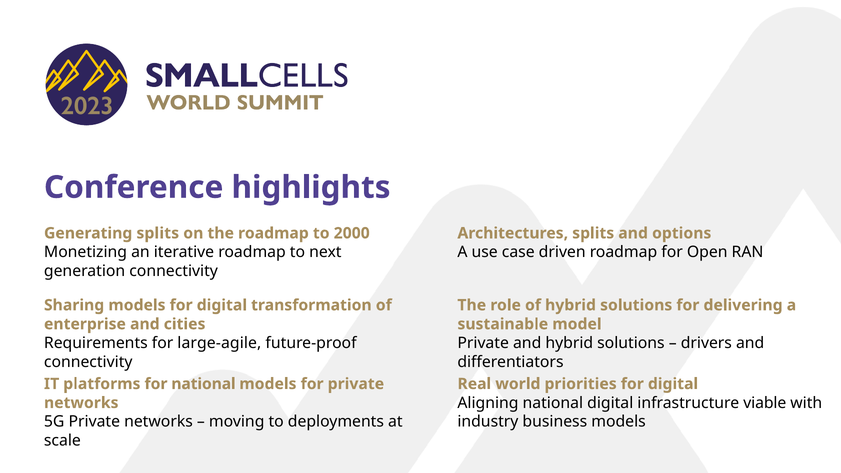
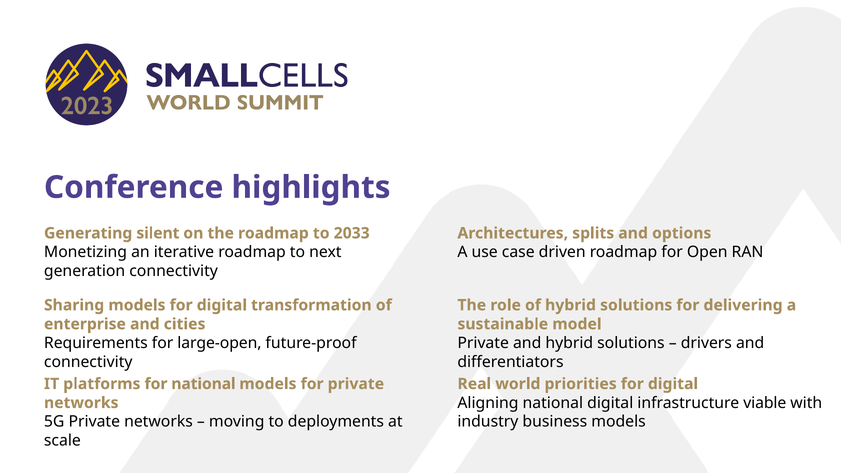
Generating splits: splits -> silent (158, 233)
2000: 2000 -> 2033 (352, 233)
large-agile: large-agile -> large-open (219, 343)
